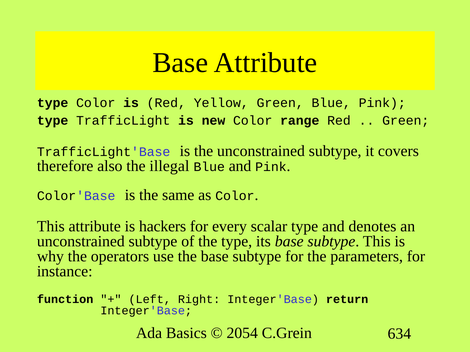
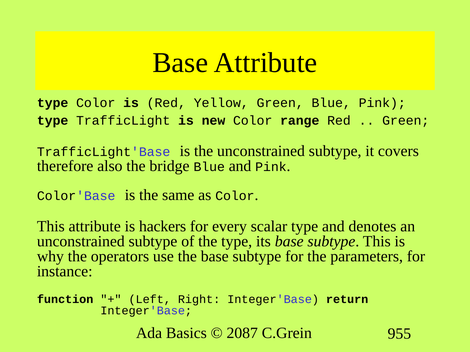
illegal: illegal -> bridge (169, 166)
2054: 2054 -> 2087 (242, 334)
634: 634 -> 955 (399, 334)
